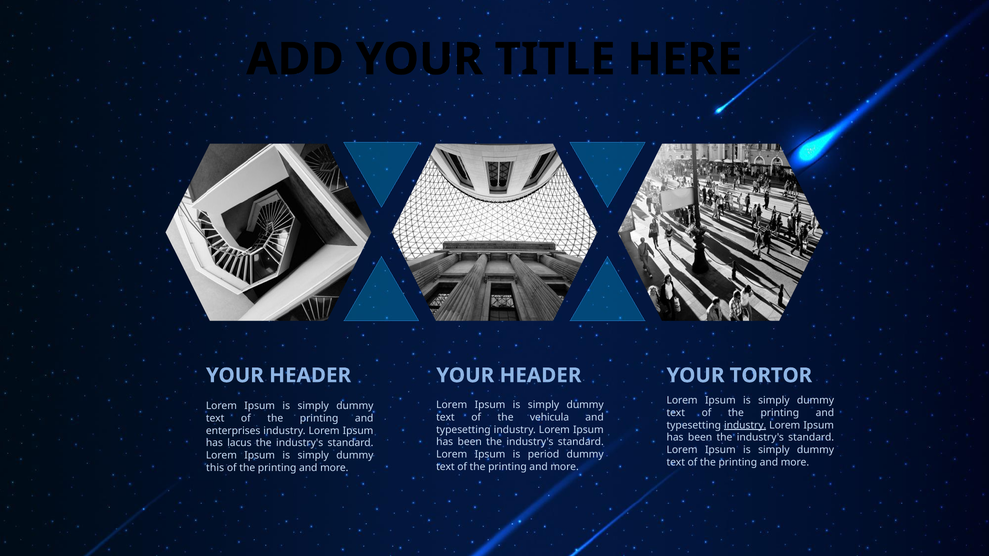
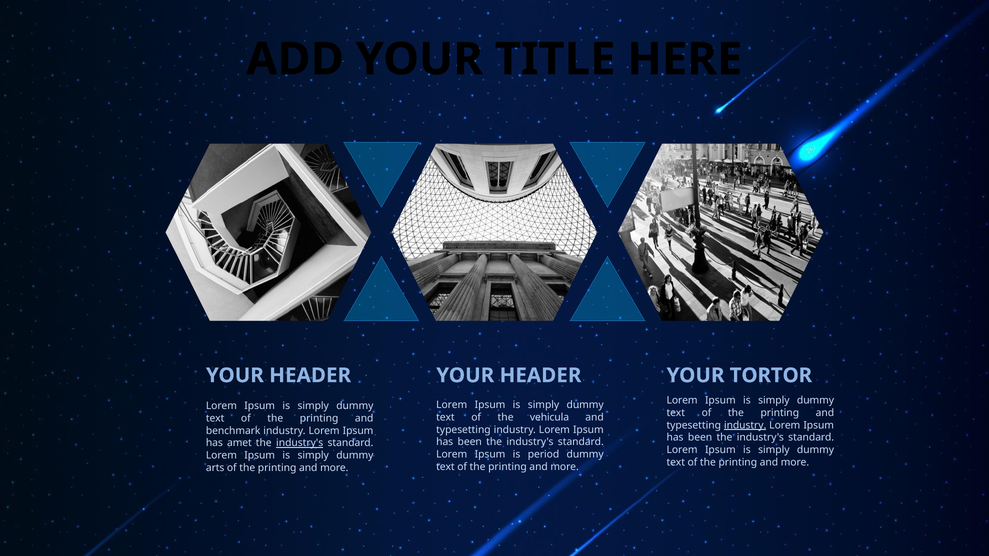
enterprises: enterprises -> benchmark (233, 431)
lacus: lacus -> amet (239, 443)
industry's underline: none -> present (300, 443)
this: this -> arts (215, 468)
